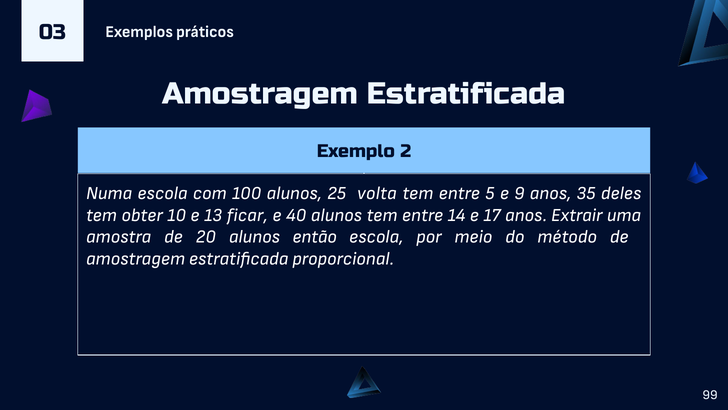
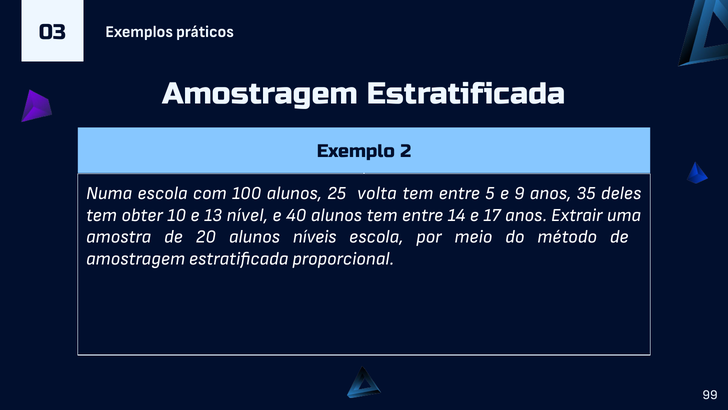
ficar: ficar -> nível (247, 215)
então: então -> níveis (315, 237)
